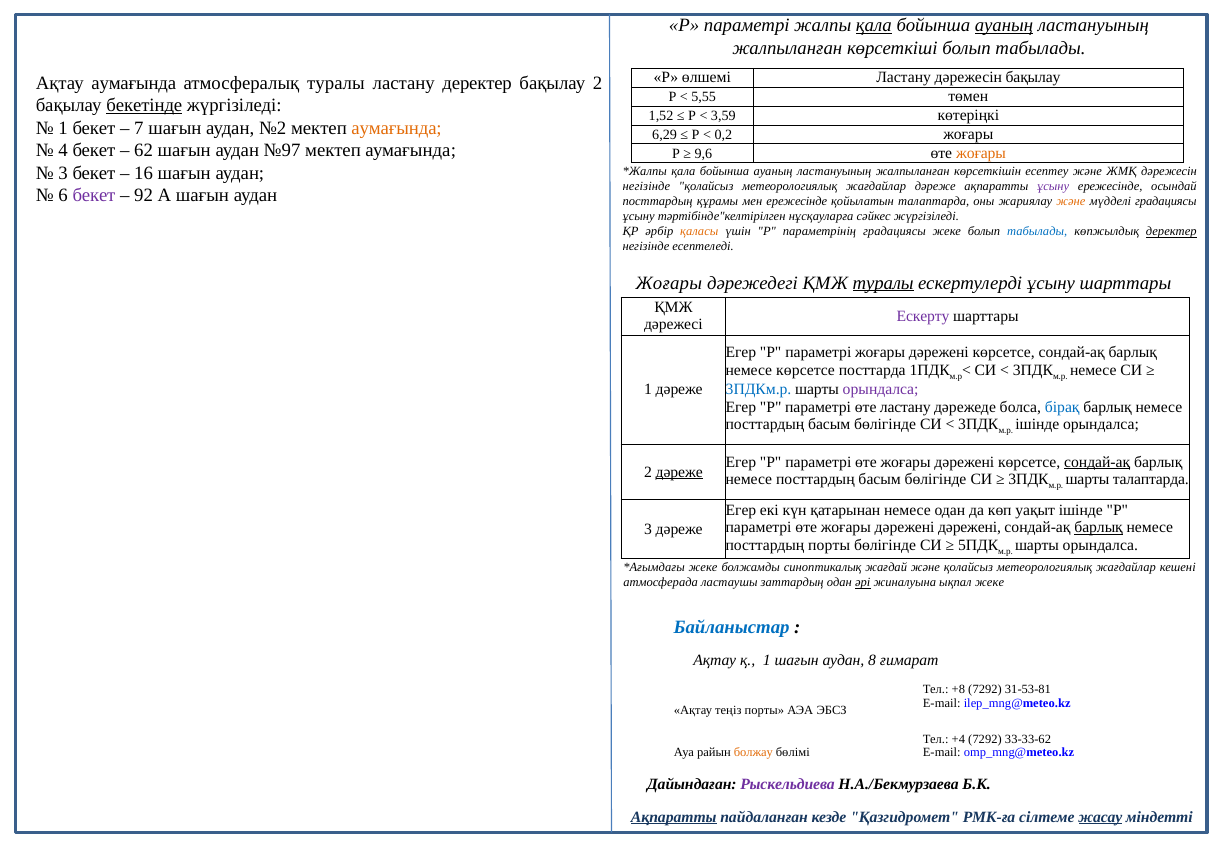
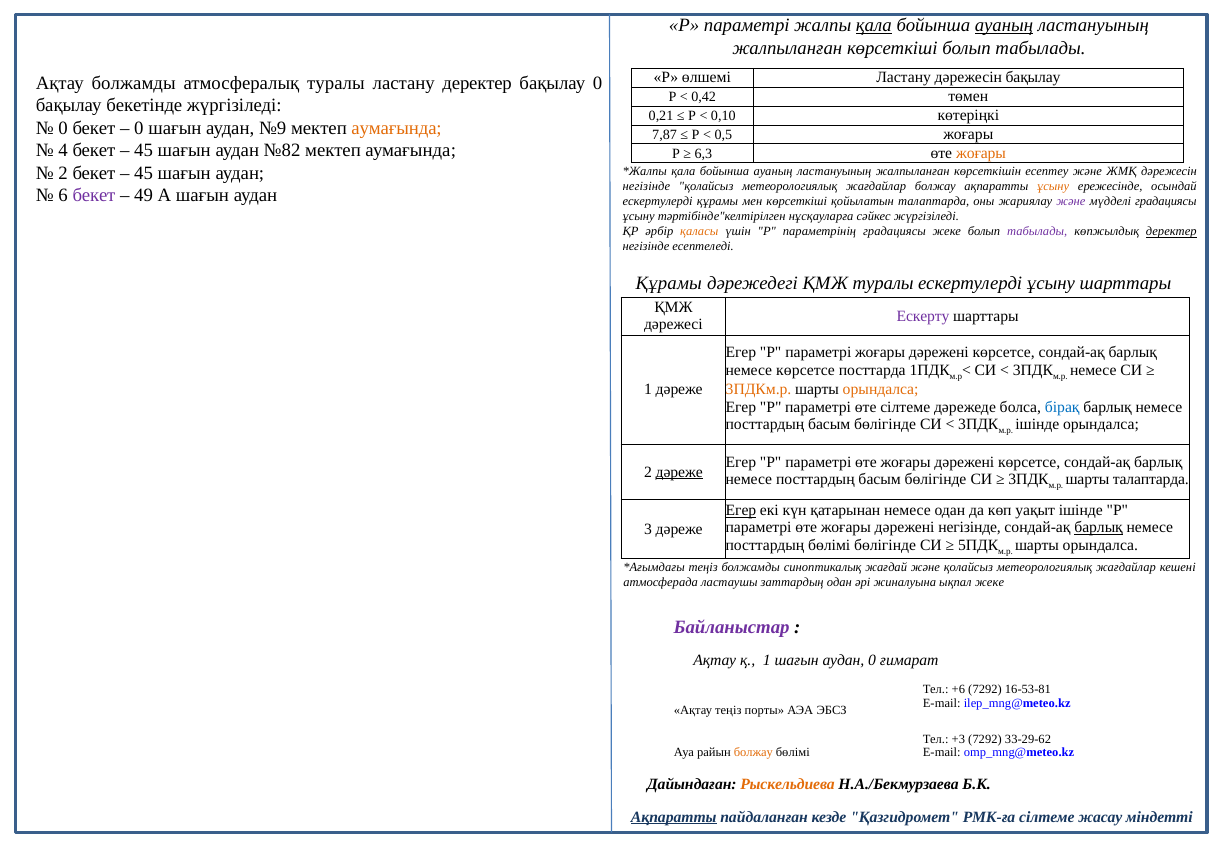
Ақтау аумағында: аумағында -> болжамды (134, 83)
бақылау 2: 2 -> 0 (598, 83)
5,55: 5,55 -> 0,42 (704, 97)
бекетінде underline: present -> none (144, 105)
1,52: 1,52 -> 0,21 (661, 116)
3,59: 3,59 -> 0,10 (723, 116)
1: 1 -> 0 (63, 128)
7: 7 -> 0 (139, 128)
№2: №2 -> №9 (273, 128)
6,29: 6,29 -> 7,87 (665, 134)
0,2: 0,2 -> 0,5 (723, 134)
62: 62 -> 45 (144, 151)
№97: №97 -> №82 (282, 151)
9,6: 9,6 -> 6,3 (703, 153)
3: 3 -> 2 (63, 173)
16: 16 -> 45 (144, 173)
жағдайлар дәреже: дәреже -> болжау (935, 186)
ұсыну colour: purple -> orange (1053, 186)
92: 92 -> 49 (144, 196)
посттардың: посттардың -> ескертулерді (658, 202)
мен ережесінде: ережесінде -> көрсеткіші (797, 202)
және colour: orange -> purple (1071, 202)
табылады colour: blue -> purple (1037, 232)
Жоғары: Жоғары -> Құрамы (669, 283)
туралы underline: present -> none (883, 283)
3ПДКм.р colour: blue -> orange (759, 390)
орындалса colour: purple -> orange (881, 390)
өте ластану: ластану -> сілтеме (905, 407)
сондай-ақ underline: present -> none (1097, 462)
Егер underline: none -> present (741, 510)
дәрежені дәрежені: дәрежені -> негізінде (970, 528)
посттардың порты: порты -> бөлімі (829, 545)
жеке: жеке -> теңіз (703, 568)
әрі underline: present -> none (863, 583)
Байланыстар colour: blue -> purple (732, 627)
аудан 8: 8 -> 0 (872, 660)
+8: +8 -> +6 (958, 689)
31-53-81: 31-53-81 -> 16-53-81 (1028, 689)
+4: +4 -> +3 (958, 739)
33-33-62: 33-33-62 -> 33-29-62 (1028, 739)
Рыскельдиева colour: purple -> orange (788, 784)
жасау underline: present -> none (1100, 817)
